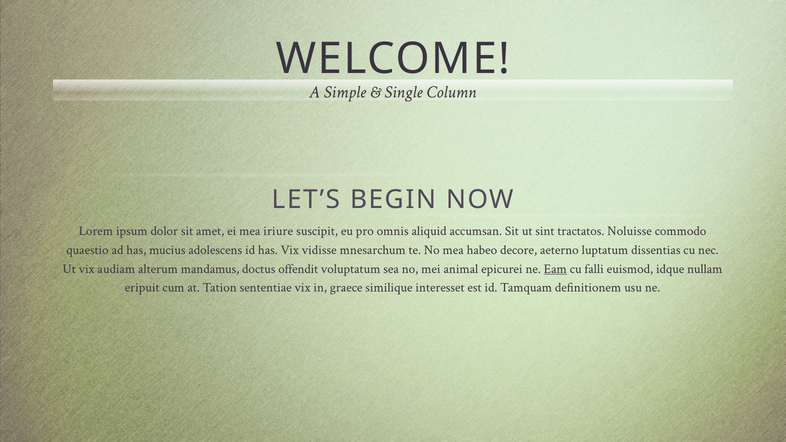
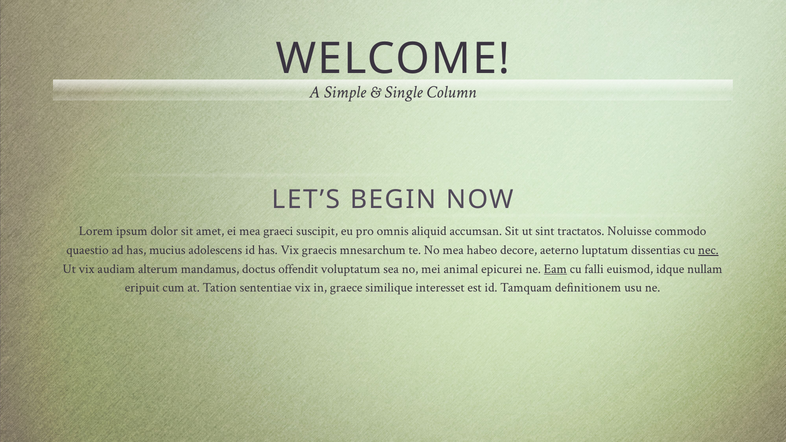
iriure: iriure -> graeci (278, 231)
vidisse: vidisse -> graecis (319, 250)
nec underline: none -> present (708, 250)
